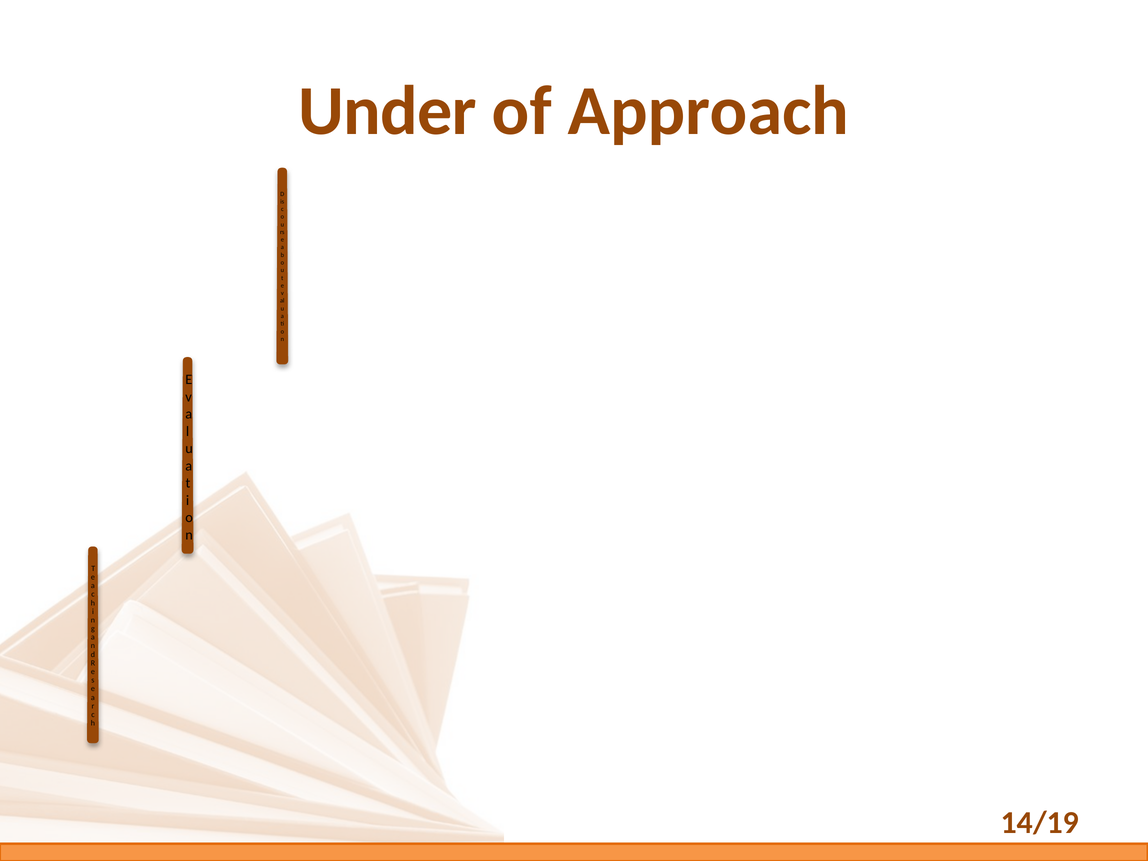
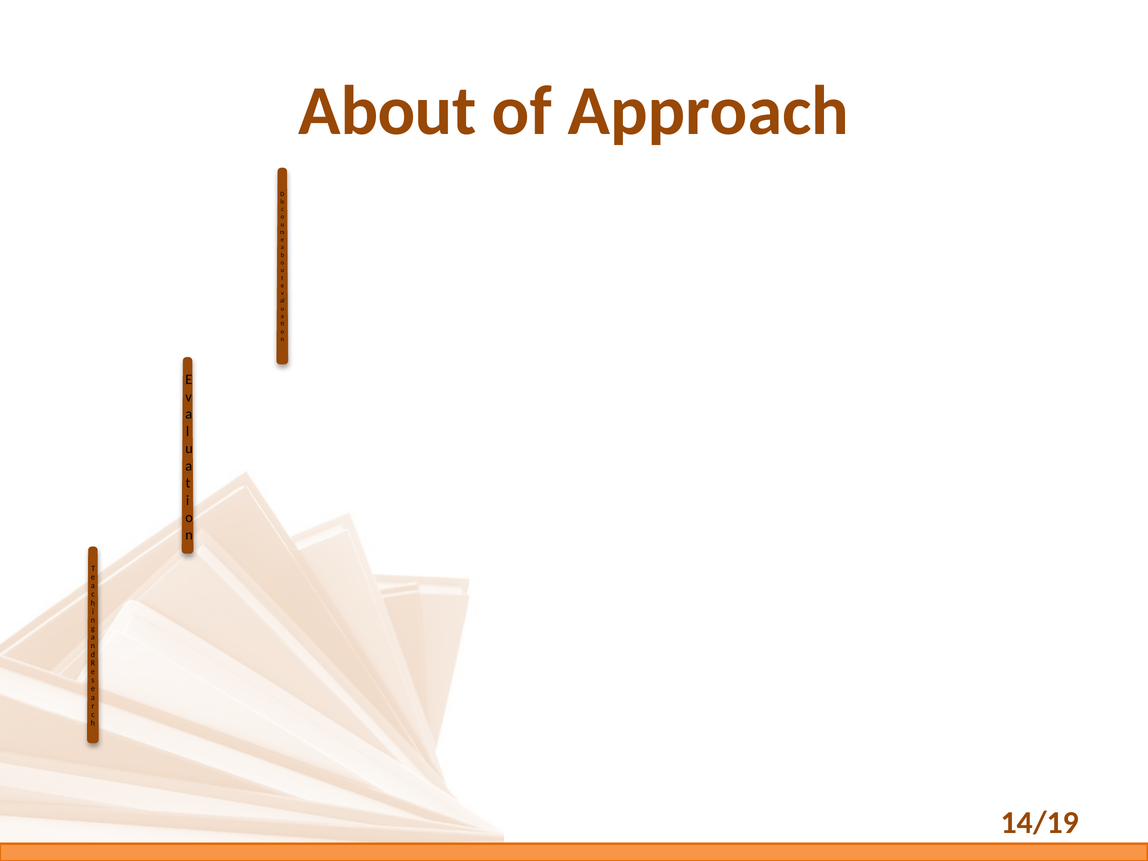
Under: Under -> About (387, 111)
